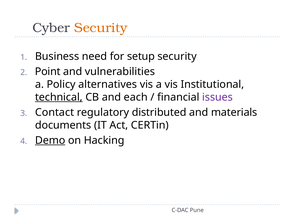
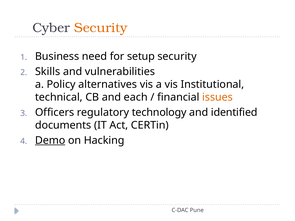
Point: Point -> Skills (48, 72)
technical underline: present -> none (59, 97)
issues colour: purple -> orange (218, 97)
Contact: Contact -> Officers (55, 113)
distributed: distributed -> technology (159, 113)
materials: materials -> identified (234, 113)
